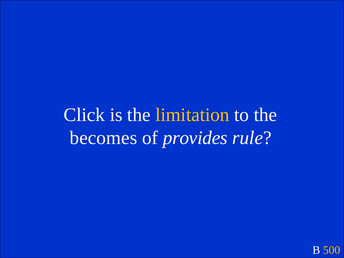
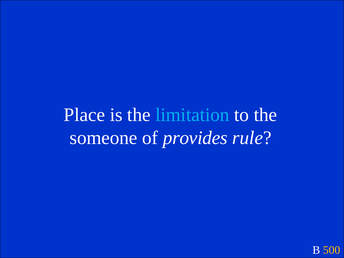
Click: Click -> Place (84, 115)
limitation colour: yellow -> light blue (192, 115)
becomes: becomes -> someone (103, 138)
